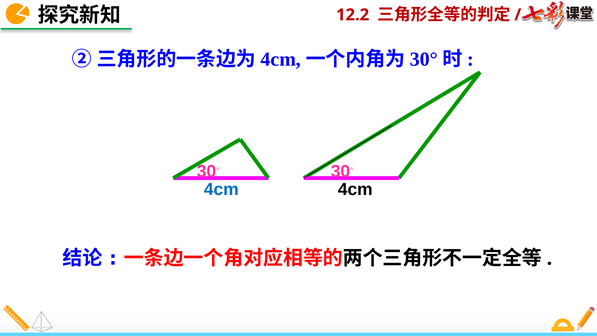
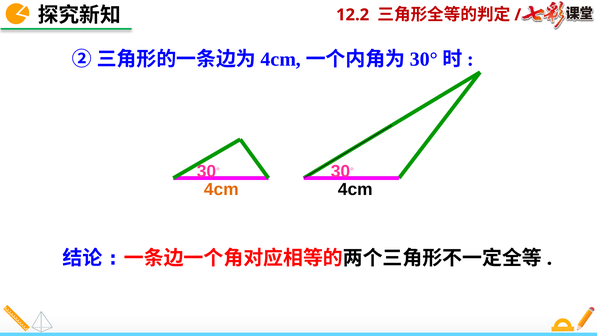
4cm colour: blue -> orange (221, 189)
